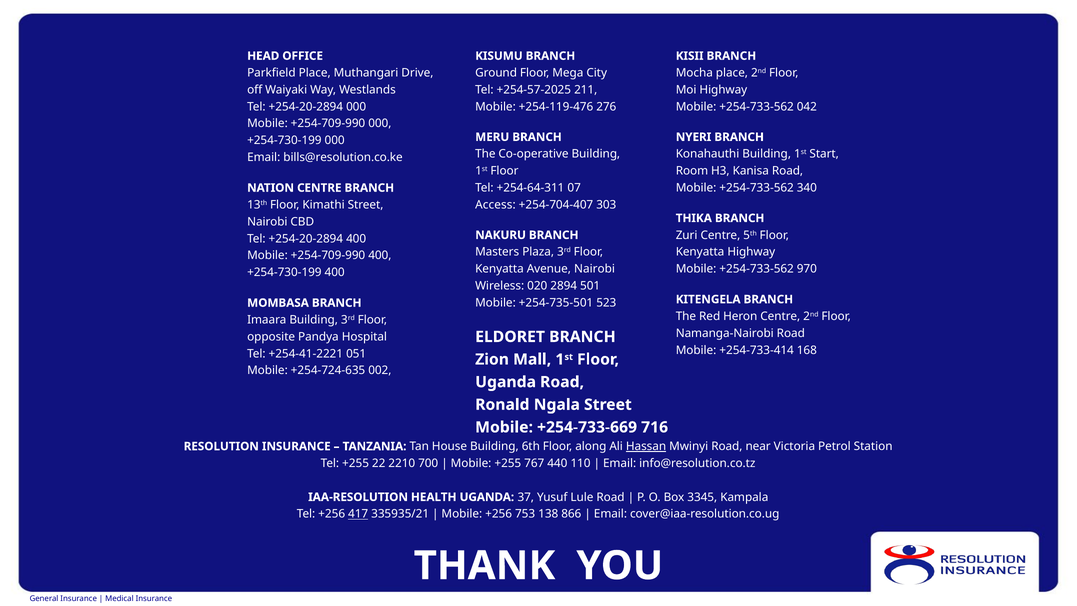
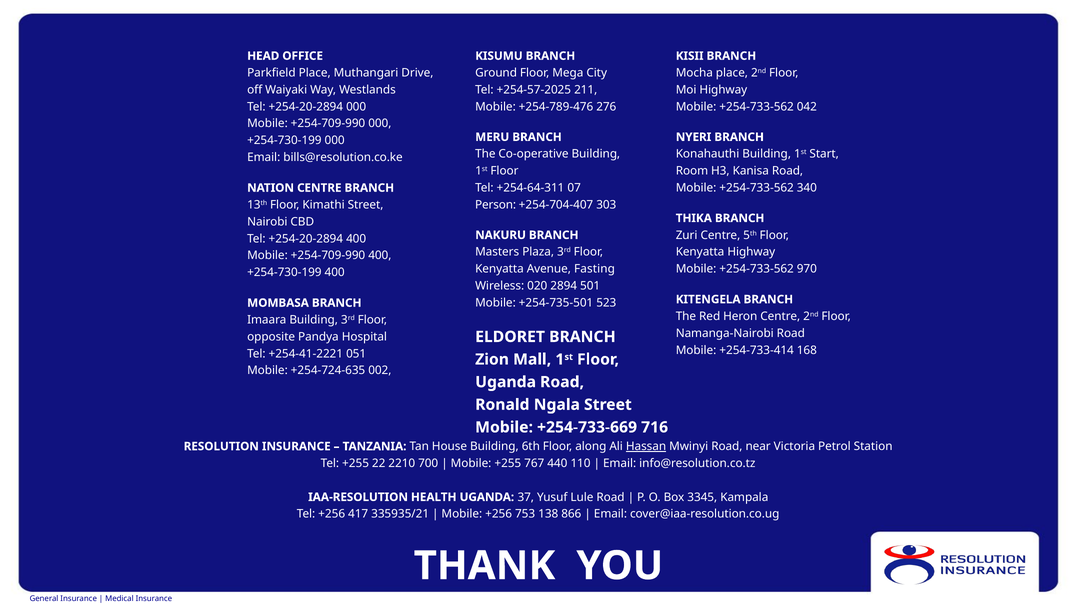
+254-119-476: +254-119-476 -> +254-789-476 (556, 107)
Access: Access -> Person (496, 205)
Avenue Nairobi: Nairobi -> Fasting (594, 269)
417 underline: present -> none (358, 514)
